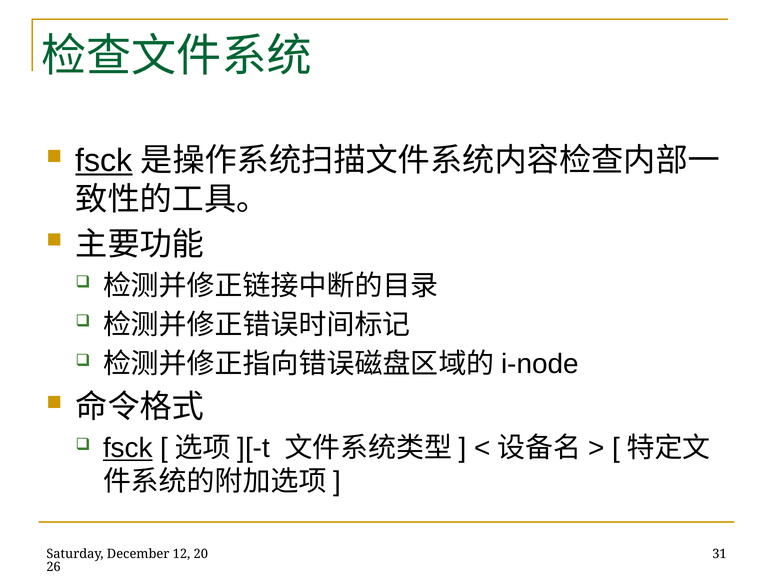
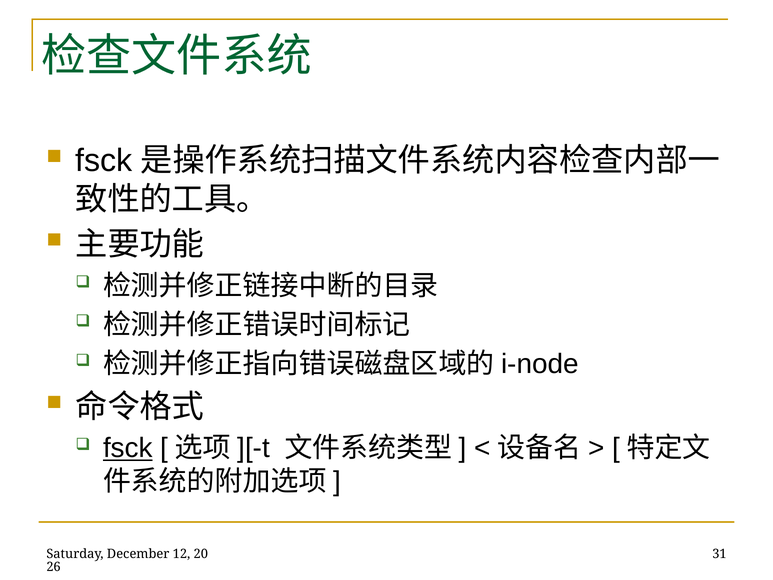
fsck underline: present -> none (104, 161)
